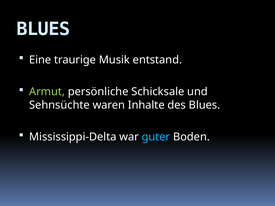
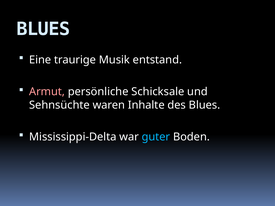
Armut colour: light green -> pink (47, 92)
